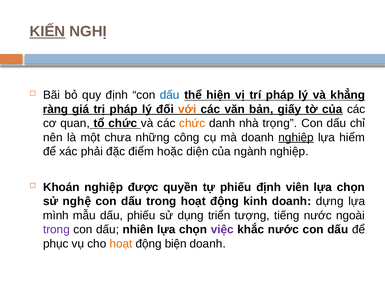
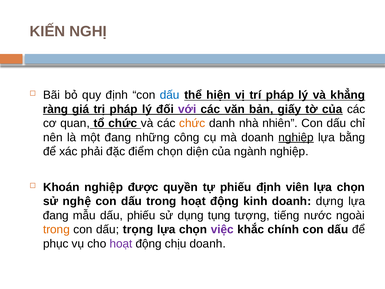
KIẾN underline: present -> none (47, 32)
với colour: orange -> purple (187, 109)
trọng: trọng -> nhiên (280, 123)
một chưa: chưa -> đang (118, 137)
hiểm: hiểm -> bằng (352, 137)
điểm hoặc: hoặc -> chọn (170, 151)
mình: mình -> đang (56, 215)
triển: triển -> tụng (219, 215)
trong colour: purple -> orange (56, 229)
nhiên: nhiên -> trọng (138, 229)
khắc nước: nước -> chính (283, 229)
hoạt colour: orange -> purple (121, 243)
biện: biện -> chịu (176, 243)
